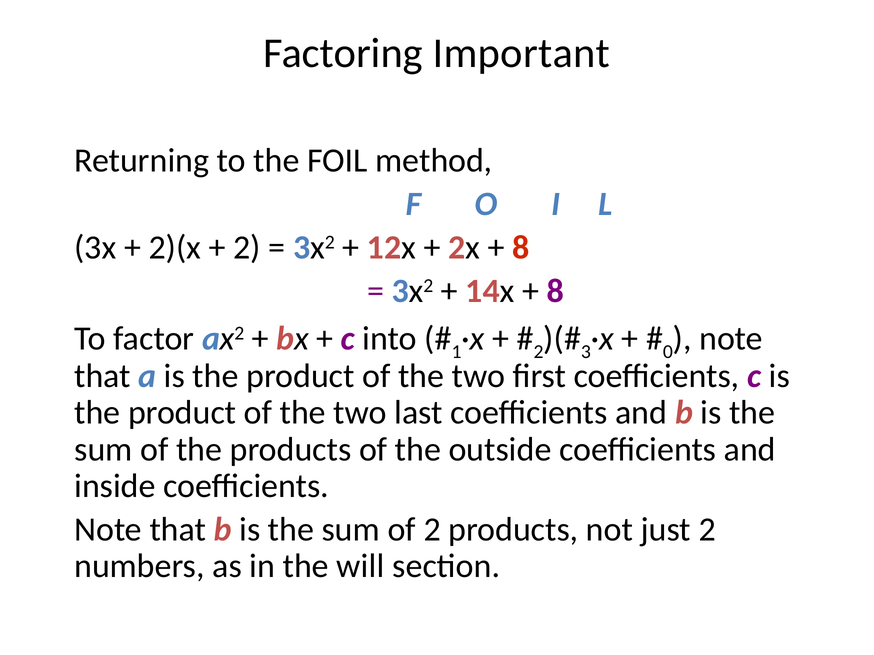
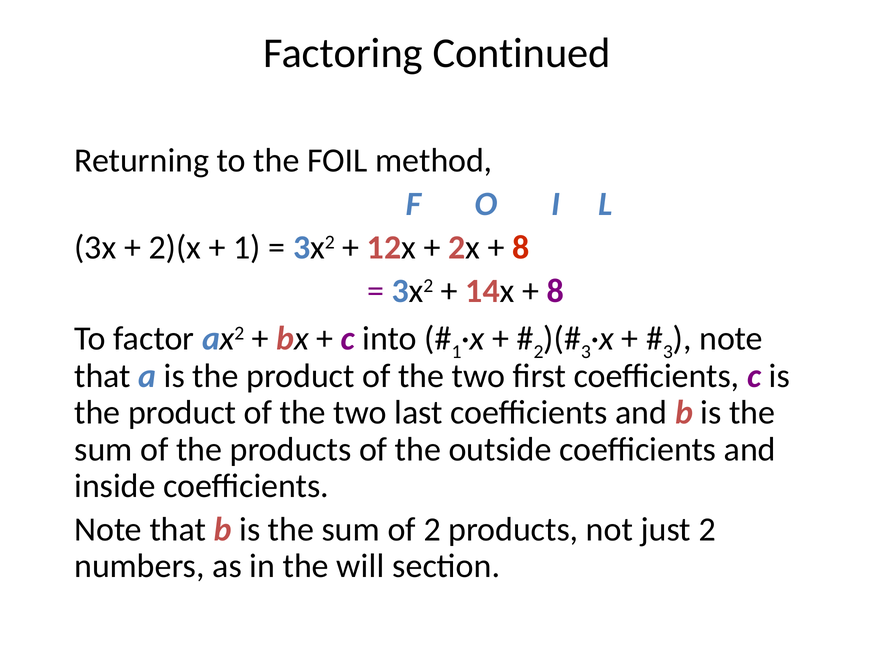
Important: Important -> Continued (522, 53)
2: 2 -> 1 (247, 248)
0: 0 -> 3 (668, 352)
